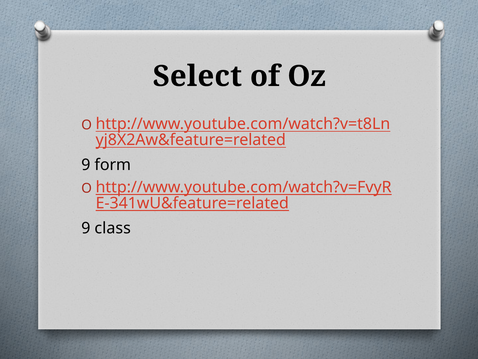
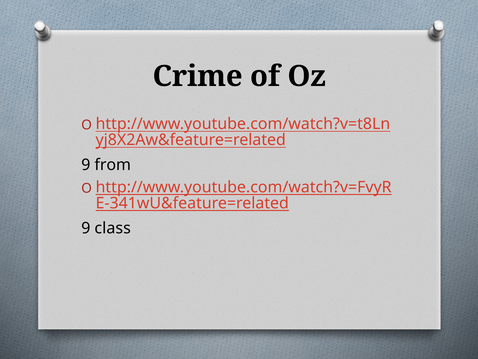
Select: Select -> Crime (198, 76)
form: form -> from (113, 165)
